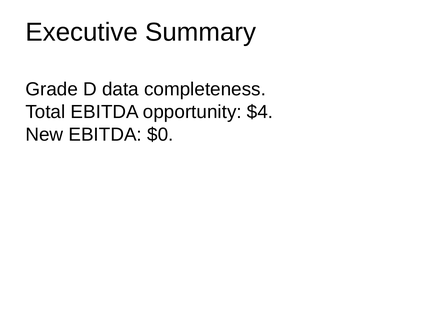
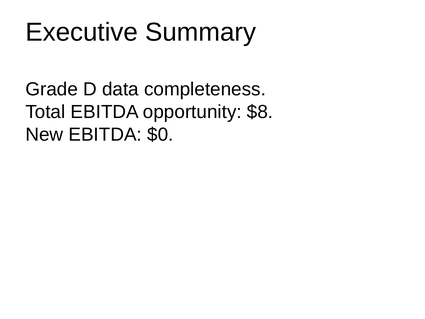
$4: $4 -> $8 (260, 112)
